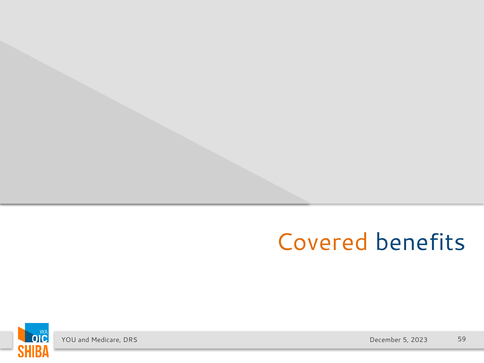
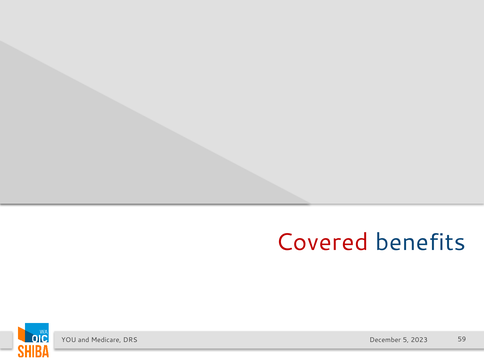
Covered colour: orange -> red (322, 242)
